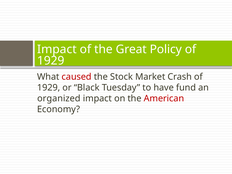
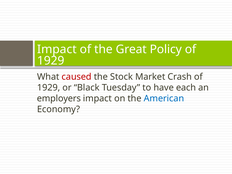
fund: fund -> each (186, 88)
organized: organized -> employers (59, 98)
American colour: red -> blue (164, 98)
